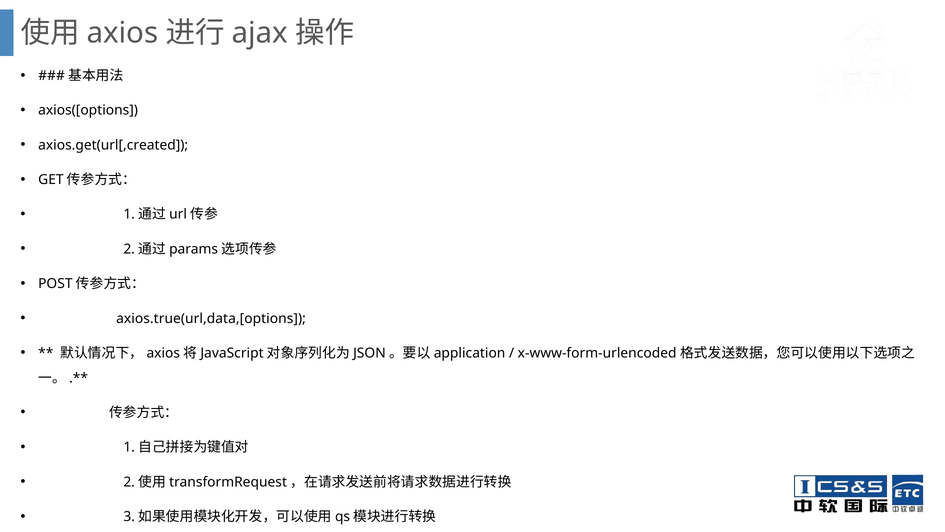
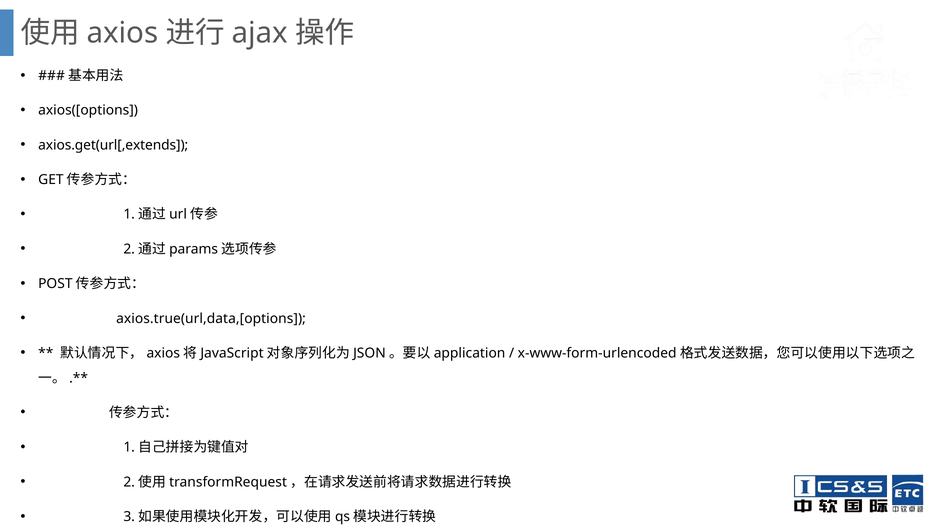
axios.get(url[,created: axios.get(url[,created -> axios.get(url[,extends (113, 145)
